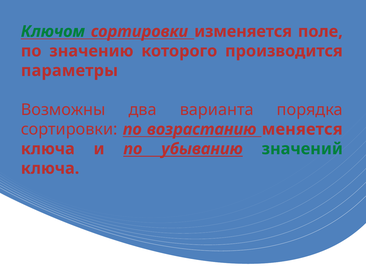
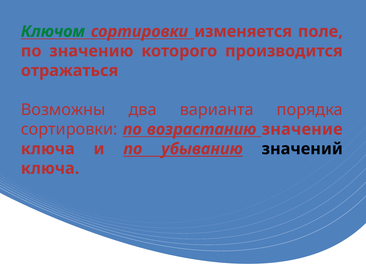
параметры: параметры -> отражаться (70, 70)
меняется: меняется -> значение (302, 129)
значений colour: green -> black (302, 149)
